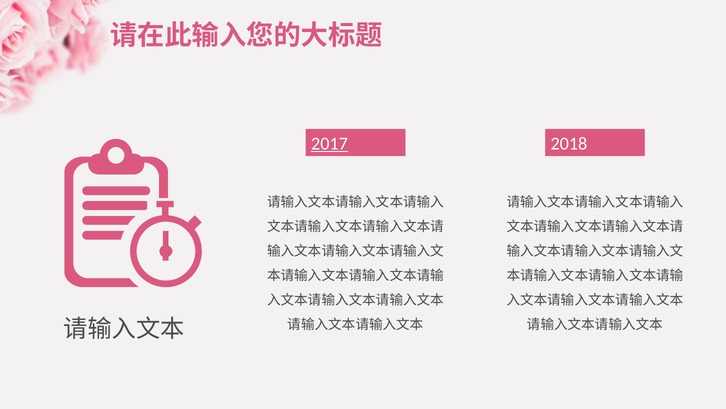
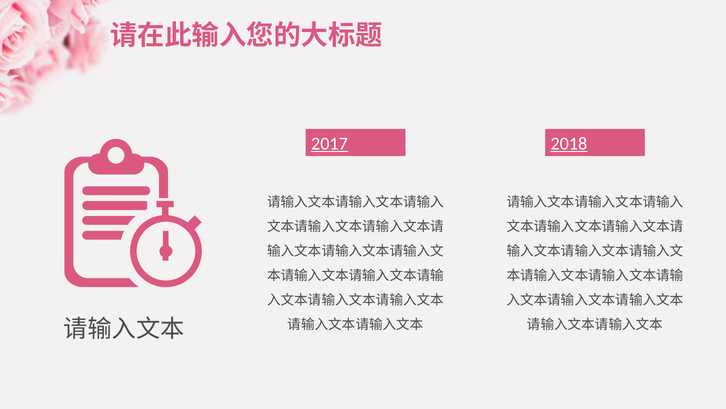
2018 underline: none -> present (569, 144)
